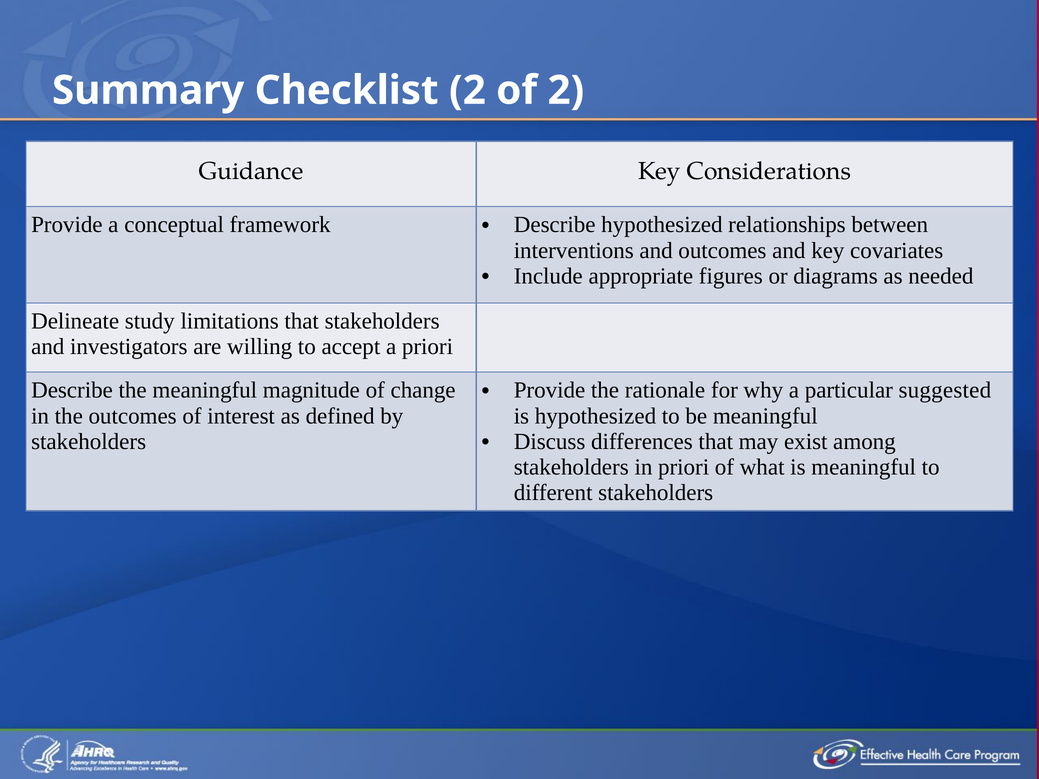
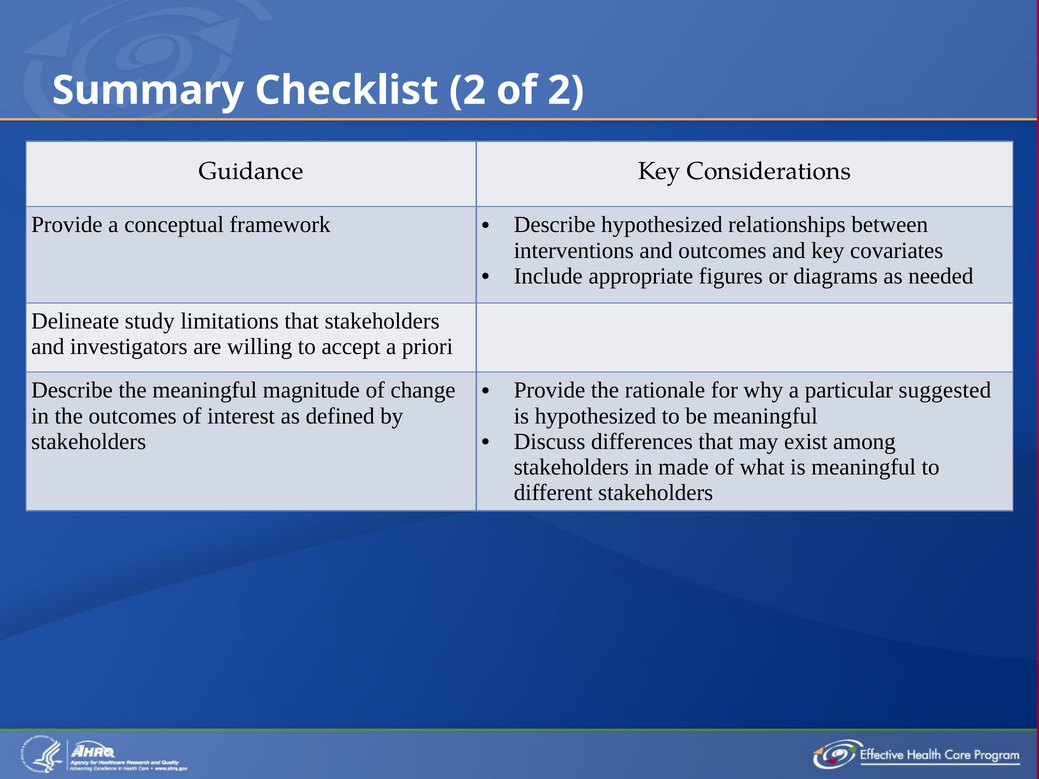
in priori: priori -> made (683, 467)
